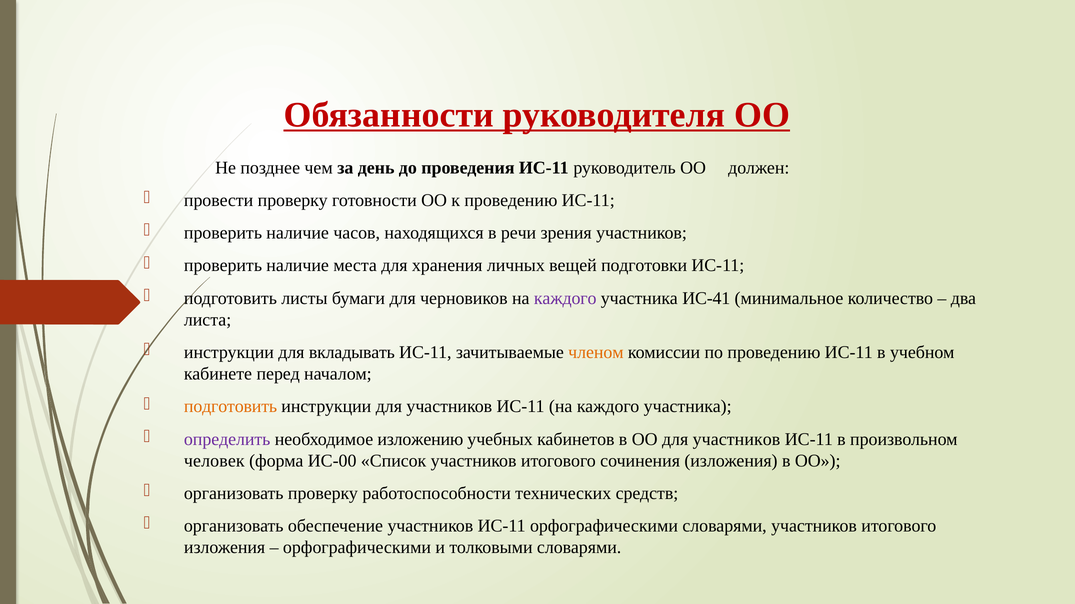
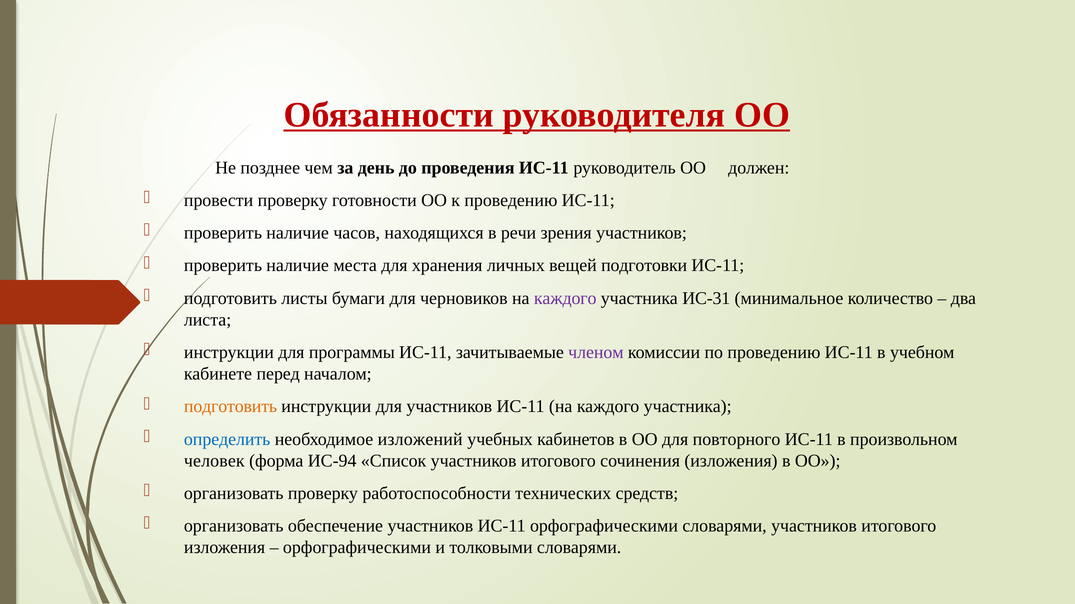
ИС-41: ИС-41 -> ИС-31 (706, 299)
вкладывать: вкладывать -> программы (352, 353)
членом colour: orange -> purple (596, 353)
определить colour: purple -> blue (227, 440)
изложению: изложению -> изложений (420, 440)
ОО для участников: участников -> повторного (737, 440)
ИС-00: ИС-00 -> ИС-94 (332, 461)
